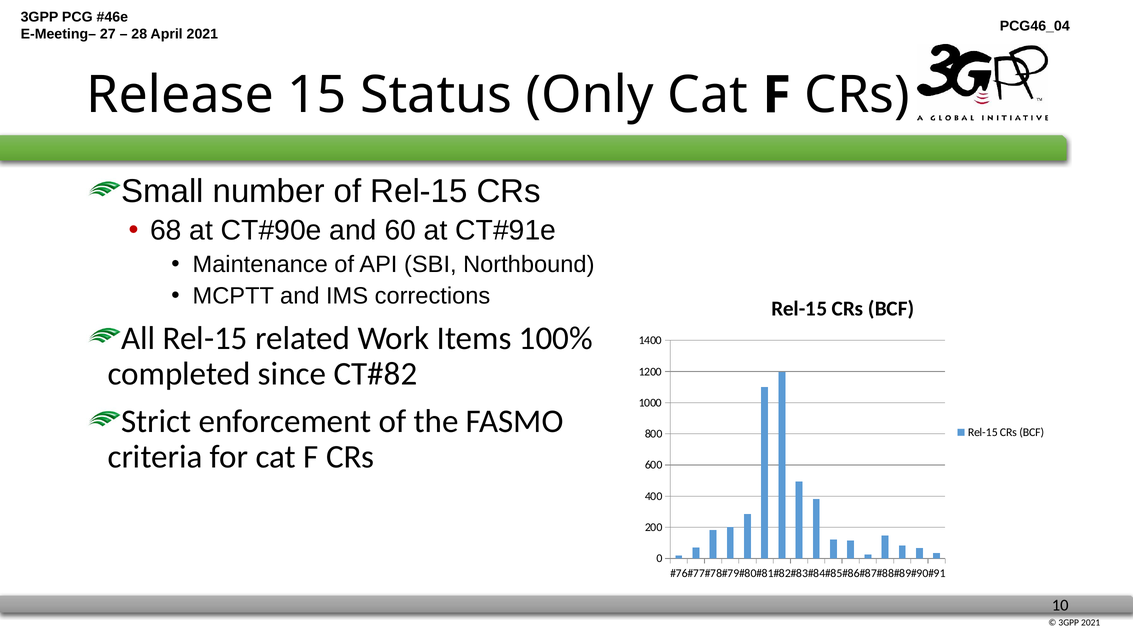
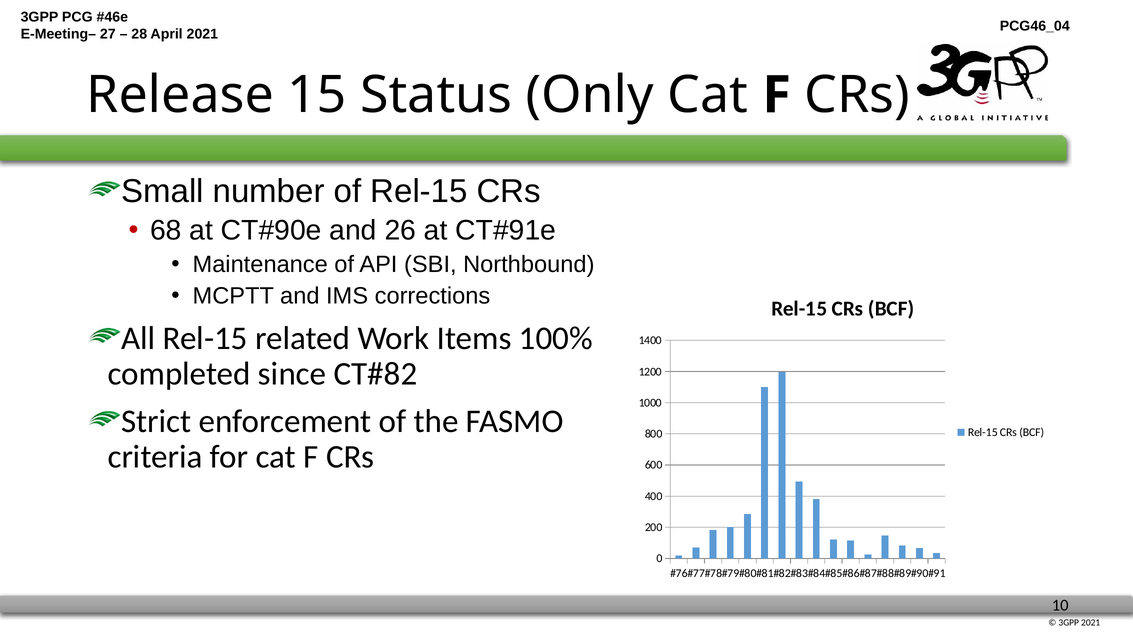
60: 60 -> 26 (400, 231)
